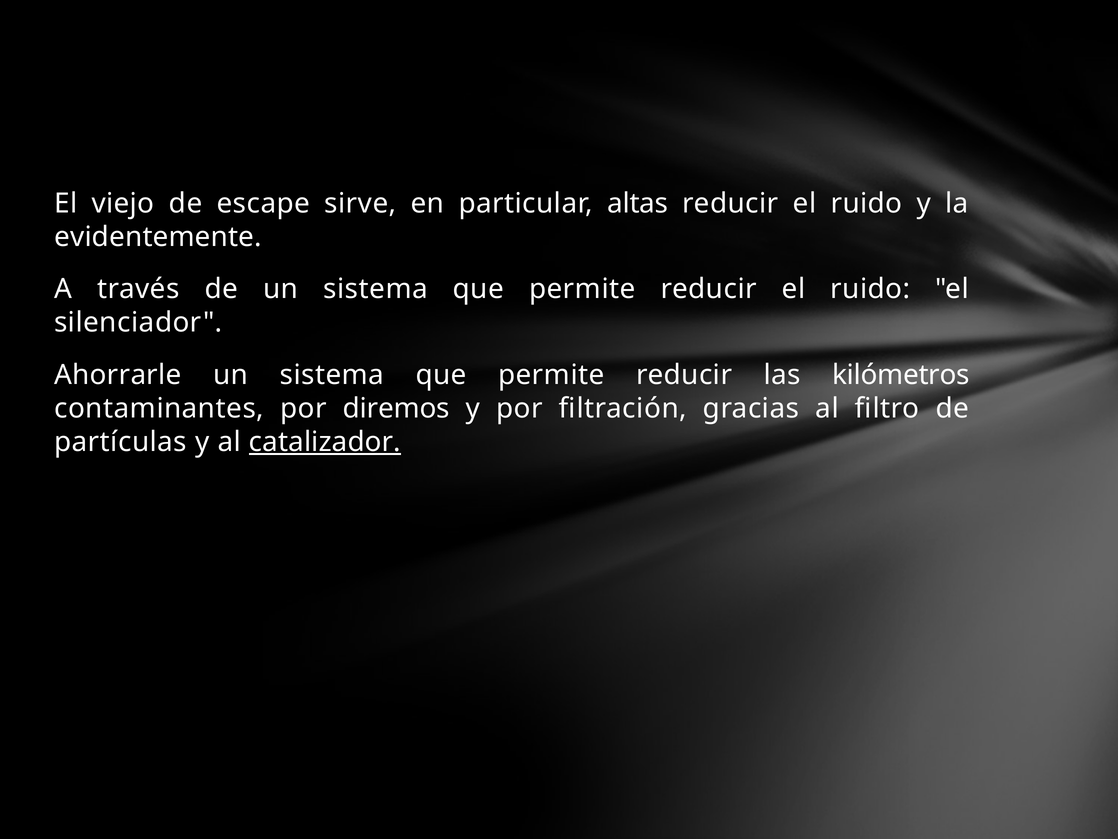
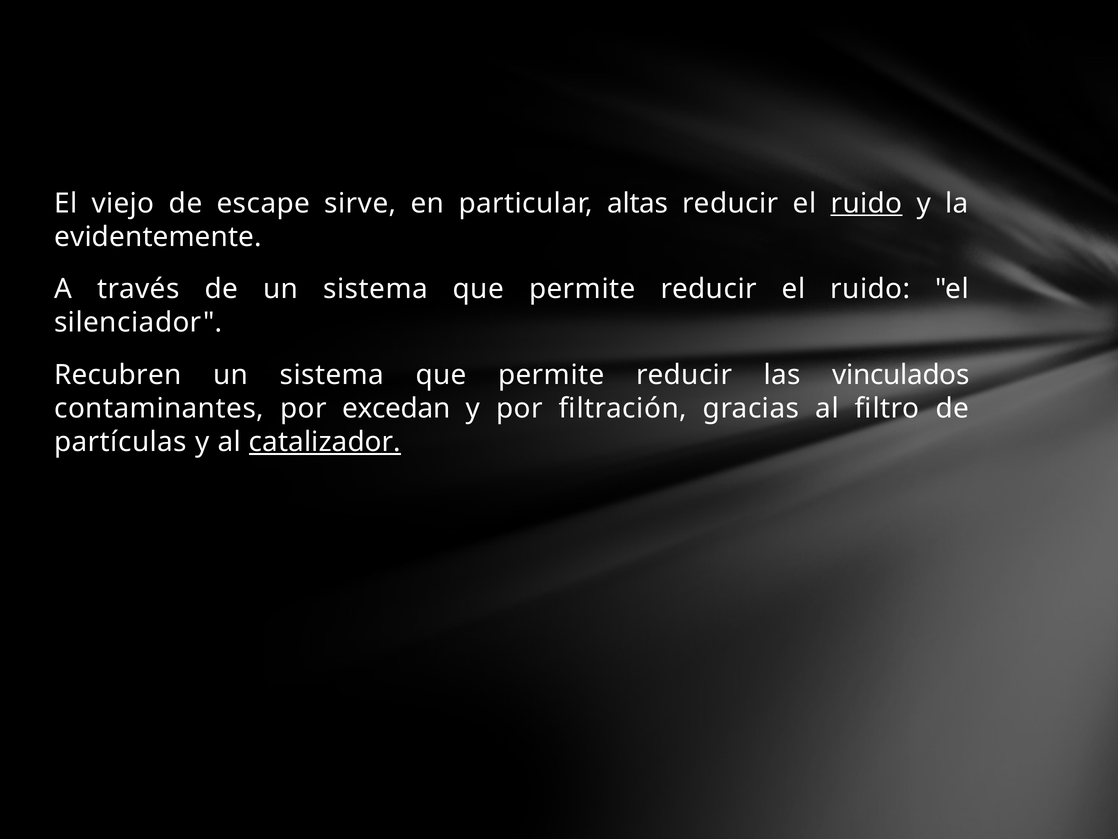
ruido underline: none -> present (866, 203)
Ahorrarle: Ahorrarle -> Recubren (118, 375)
kilómetros: kilómetros -> vinculados (901, 375)
diremos: diremos -> excedan (396, 408)
